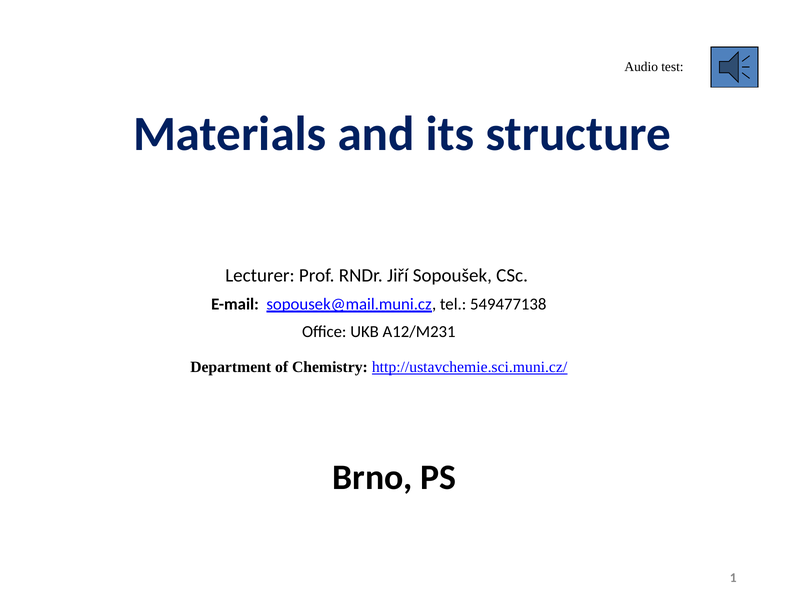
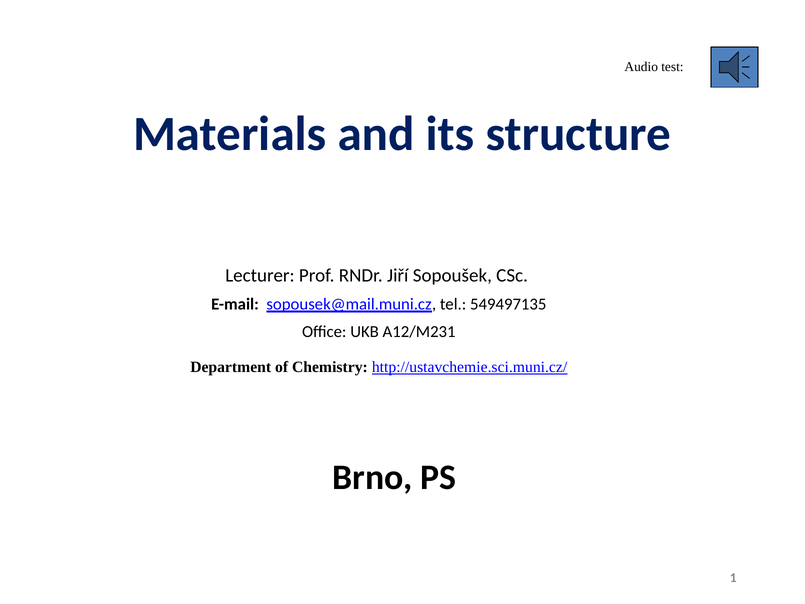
549477138: 549477138 -> 549497135 (508, 304)
